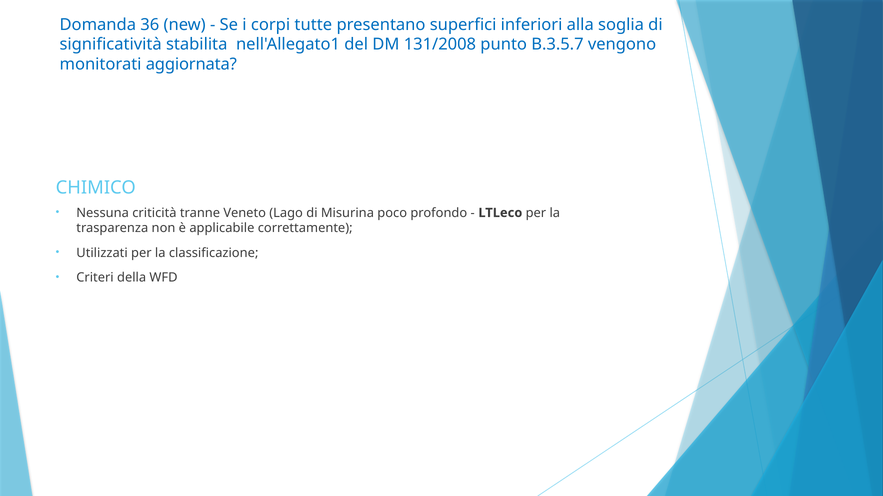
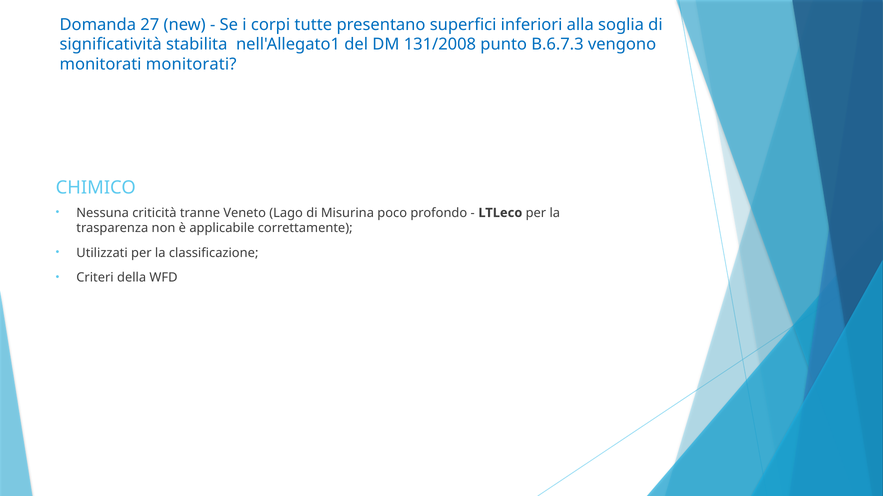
36: 36 -> 27 (150, 25)
B.3.5.7: B.3.5.7 -> B.6.7.3 (557, 45)
monitorati aggiornata: aggiornata -> monitorati (191, 64)
